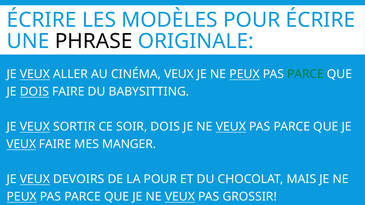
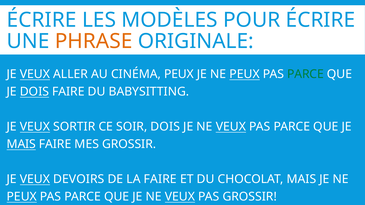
PHRASE colour: black -> orange (94, 41)
CINÉMA VEUX: VEUX -> PEUX (179, 74)
VEUX: VEUX -> MAIS (21, 144)
MES MANGER: MANGER -> GROSSIR (129, 144)
LA POUR: POUR -> FAIRE (160, 179)
